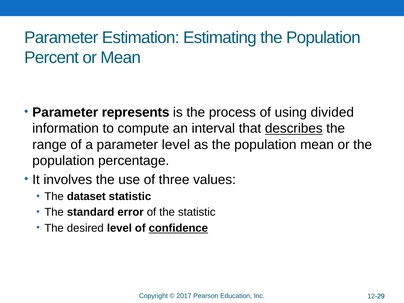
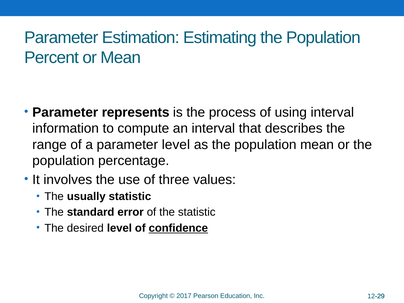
using divided: divided -> interval (332, 112)
describes underline: present -> none (294, 128)
dataset: dataset -> usually (86, 197)
